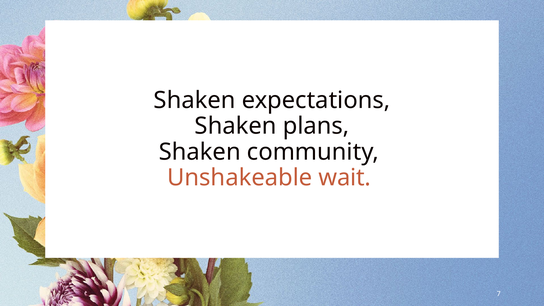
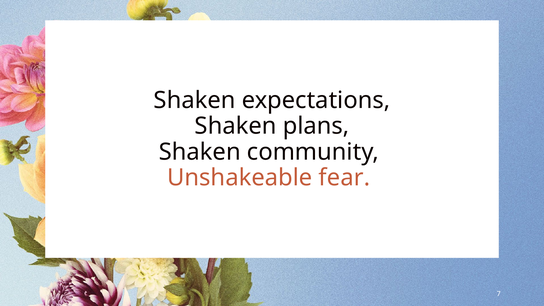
wait: wait -> fear (344, 178)
